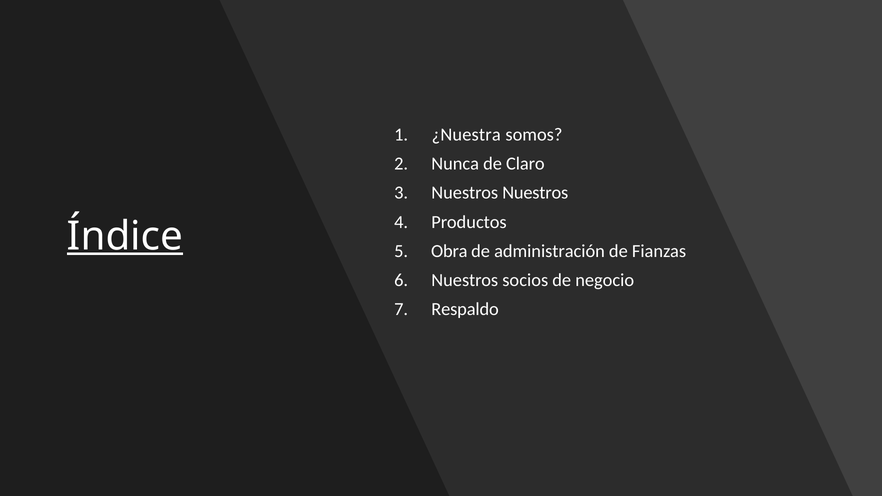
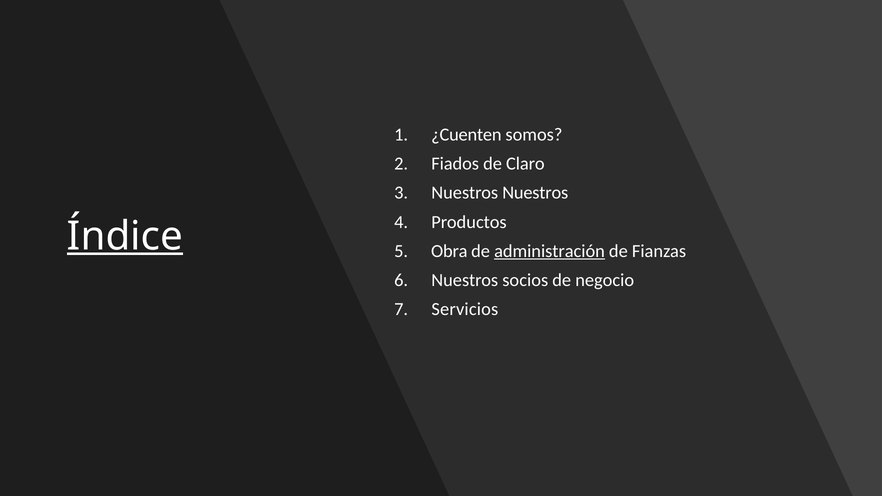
¿Nuestra: ¿Nuestra -> ¿Cuenten (466, 135)
Nunca: Nunca -> Fiados (455, 164)
administración underline: none -> present (549, 251)
Respaldo: Respaldo -> Servicios (465, 309)
